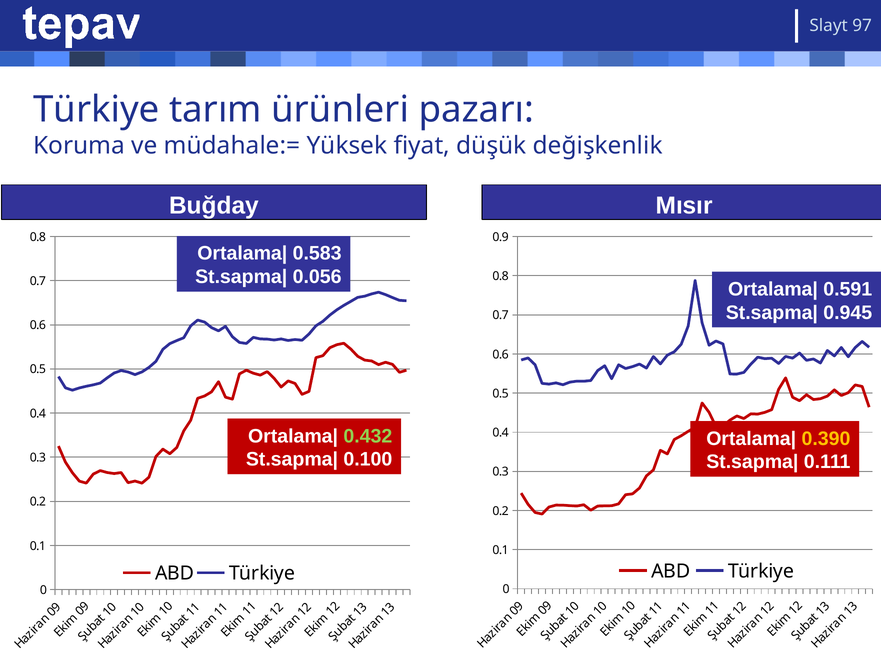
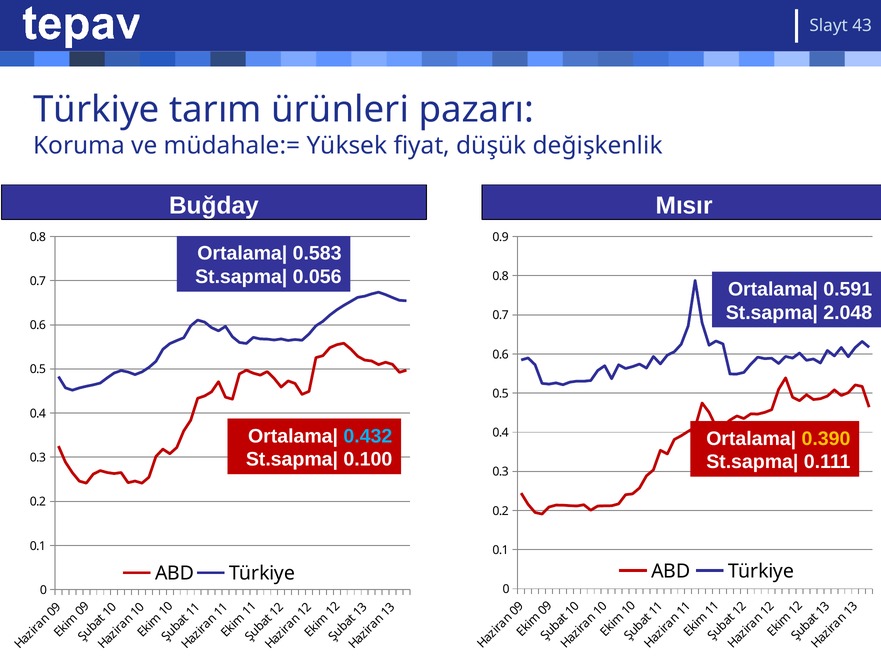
97: 97 -> 43 (862, 26)
0.945: 0.945 -> 2.048 (848, 313)
0.432 colour: light green -> light blue (368, 436)
